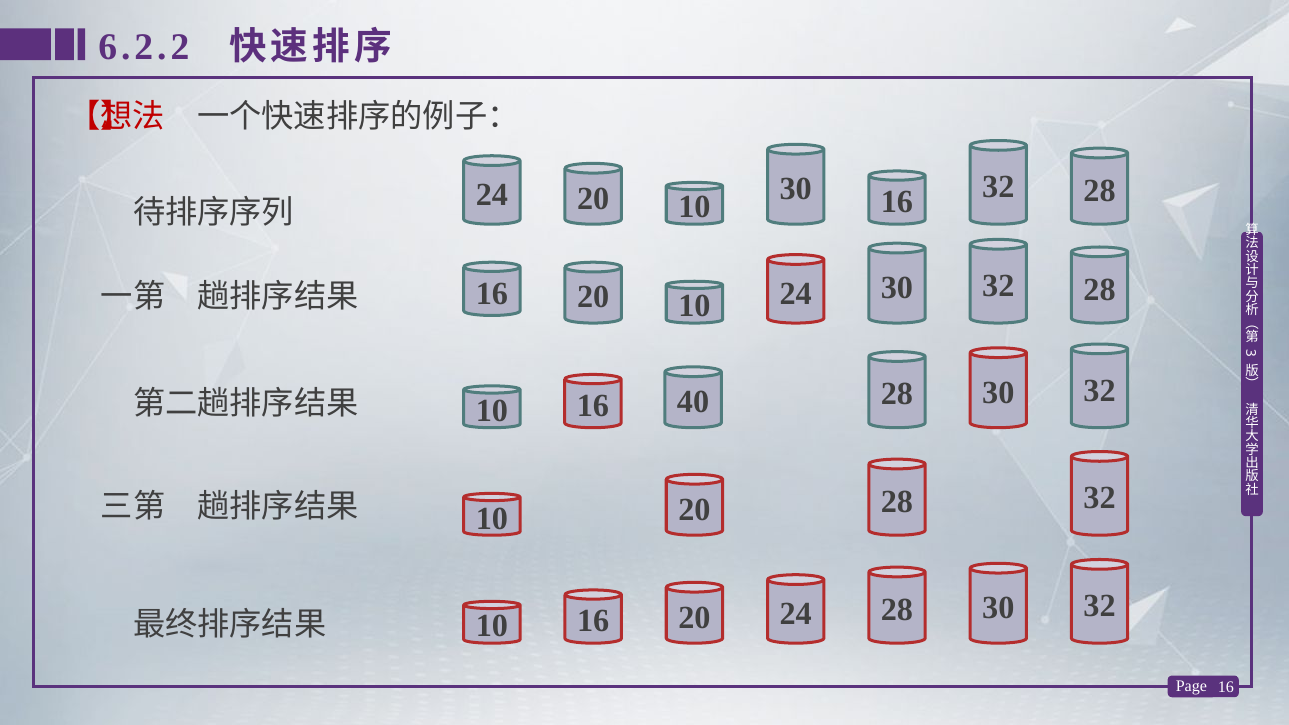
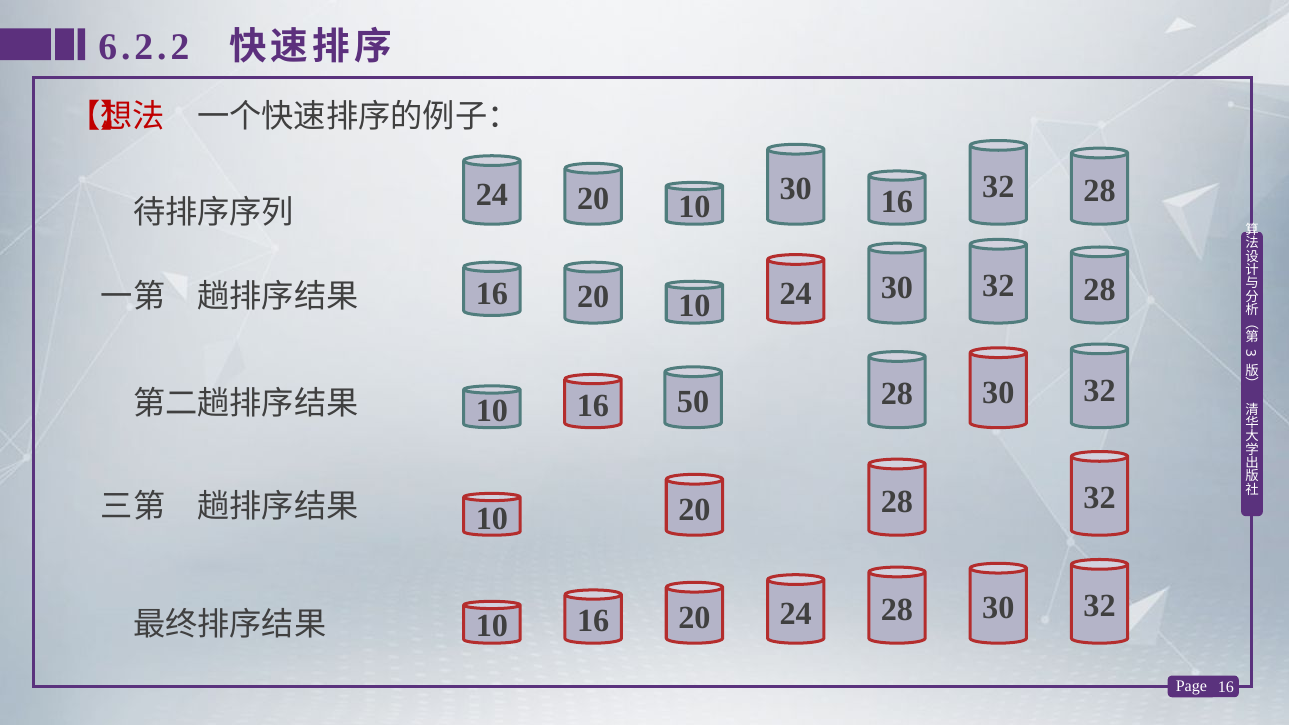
40: 40 -> 50 (693, 402)
